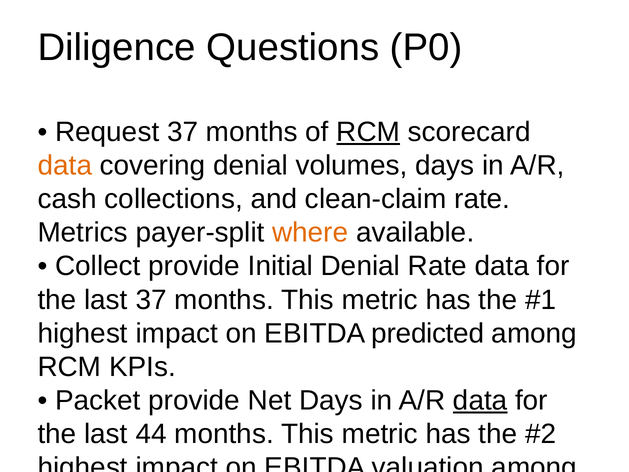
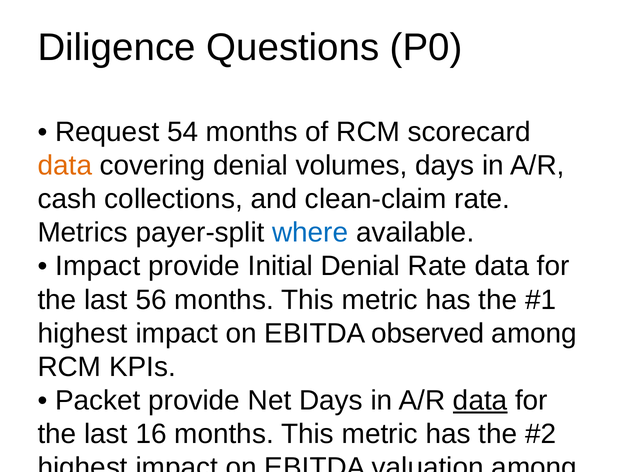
Request 37: 37 -> 54 (183, 132)
RCM underline: present -> none (368, 132)
where colour: orange -> blue (310, 233)
Collect: Collect -> Impact (98, 266)
last 37: 37 -> 56 (151, 300)
predicted: predicted -> observed (428, 333)
44: 44 -> 16 (151, 434)
